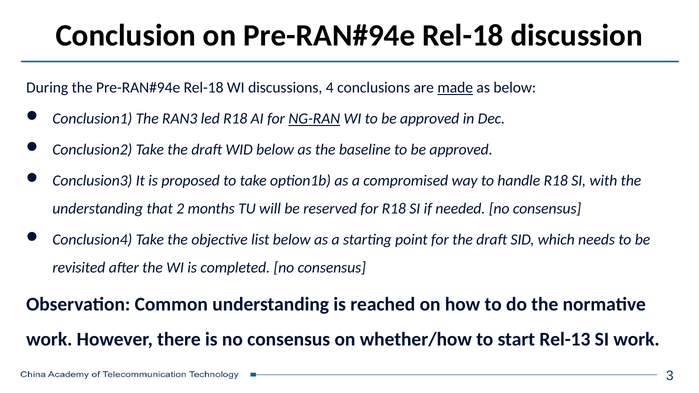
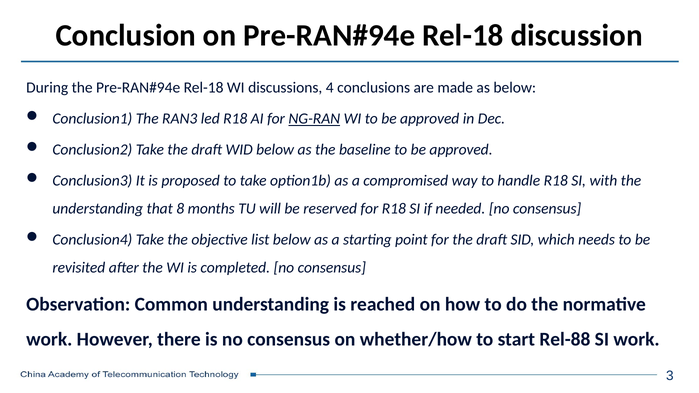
made underline: present -> none (455, 88)
2: 2 -> 8 (180, 209)
Rel-13: Rel-13 -> Rel-88 (565, 339)
